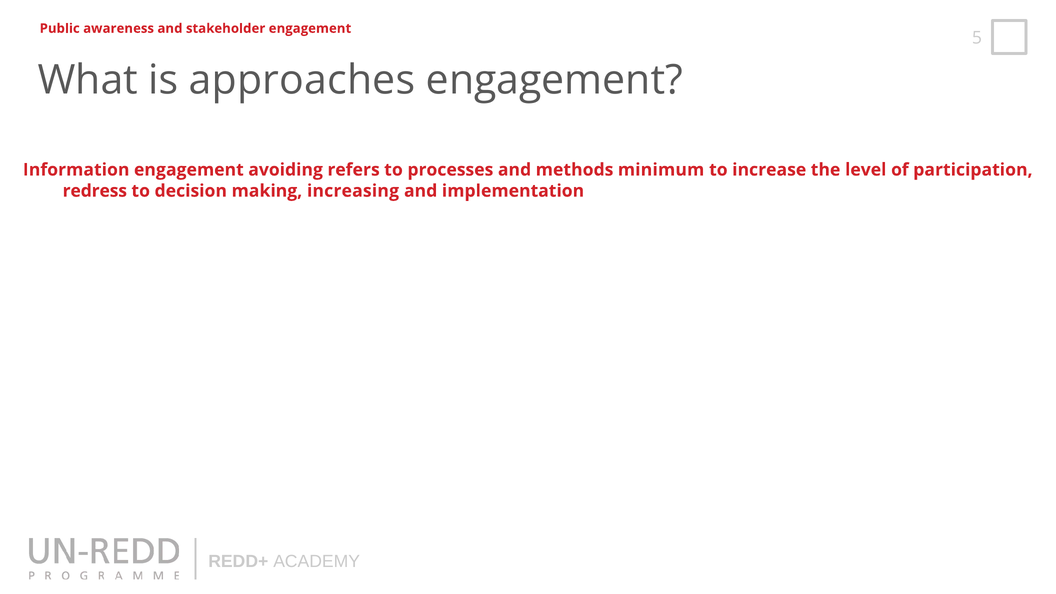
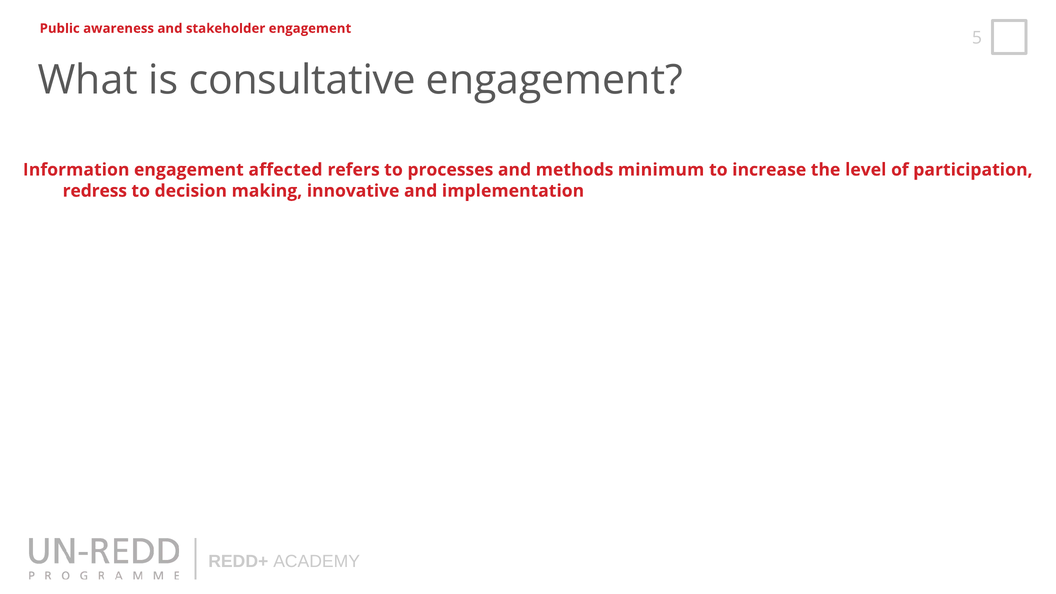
approaches: approaches -> consultative (302, 80)
avoiding: avoiding -> affected (285, 170)
increasing: increasing -> innovative (353, 191)
